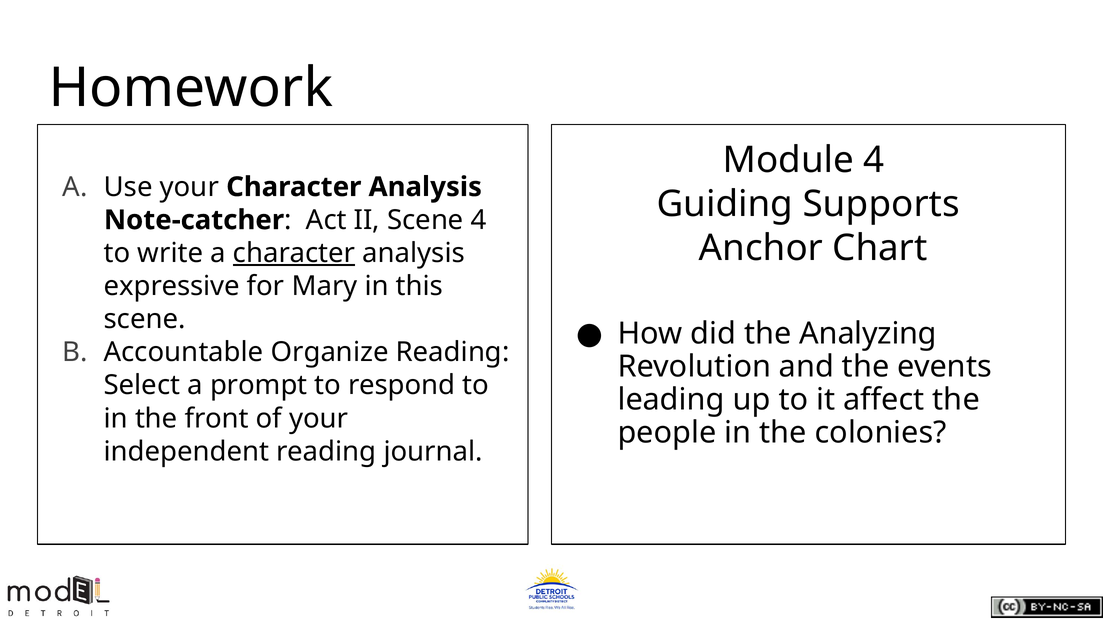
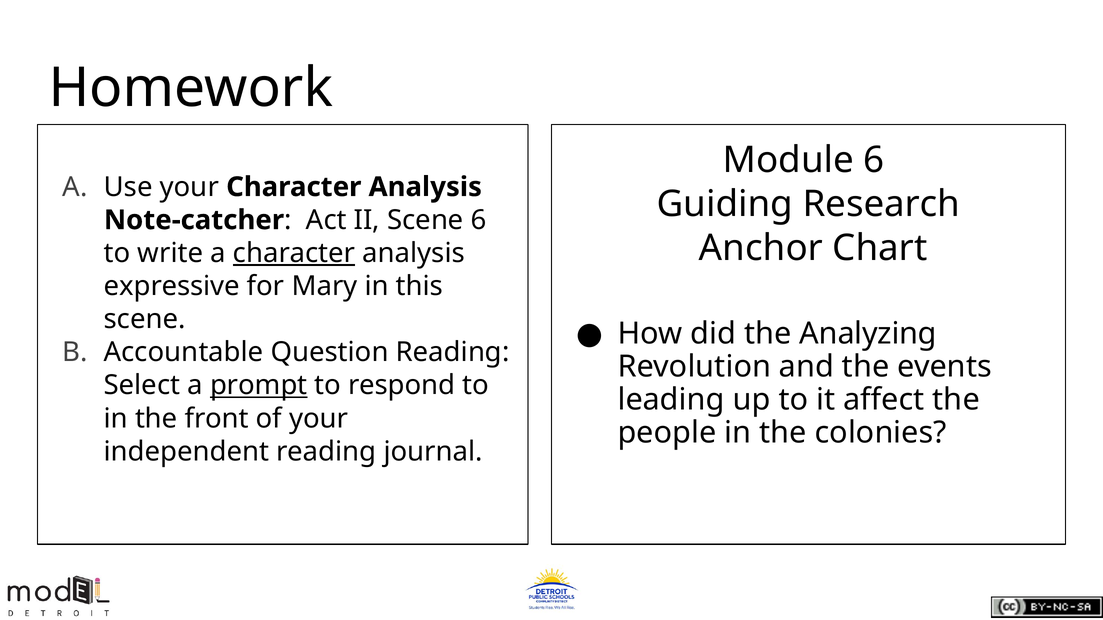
Module 4: 4 -> 6 (874, 160)
Supports: Supports -> Research (881, 204)
Scene 4: 4 -> 6 (479, 220)
Organize: Organize -> Question (330, 353)
prompt underline: none -> present (259, 386)
